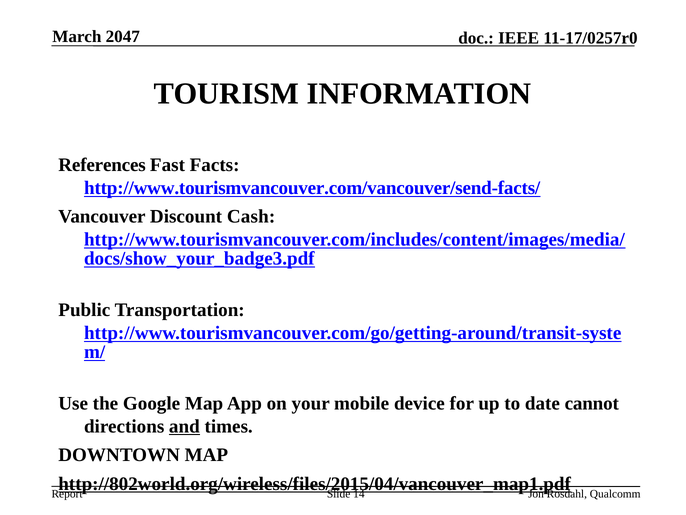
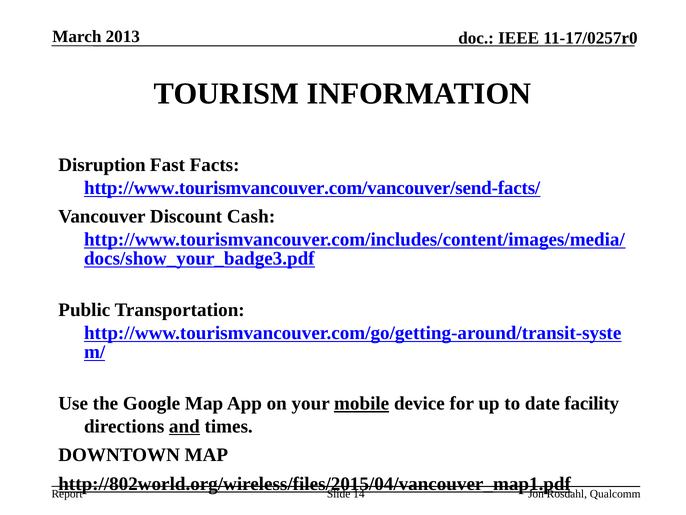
2047: 2047 -> 2013 (123, 36)
References: References -> Disruption (102, 165)
mobile underline: none -> present (362, 403)
cannot: cannot -> facility (592, 403)
